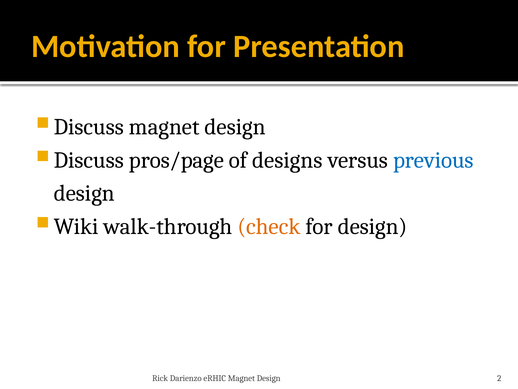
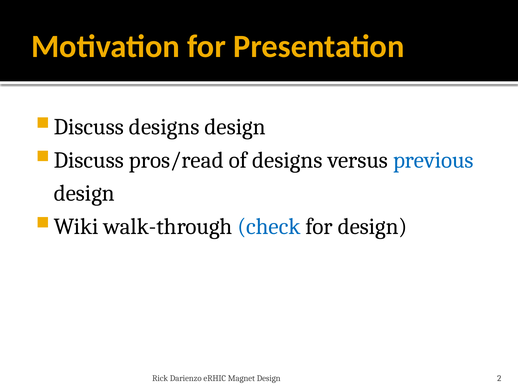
magnet: magnet -> designs (164, 127)
pros/page: pros/page -> pros/read (176, 160)
check colour: orange -> blue (269, 226)
